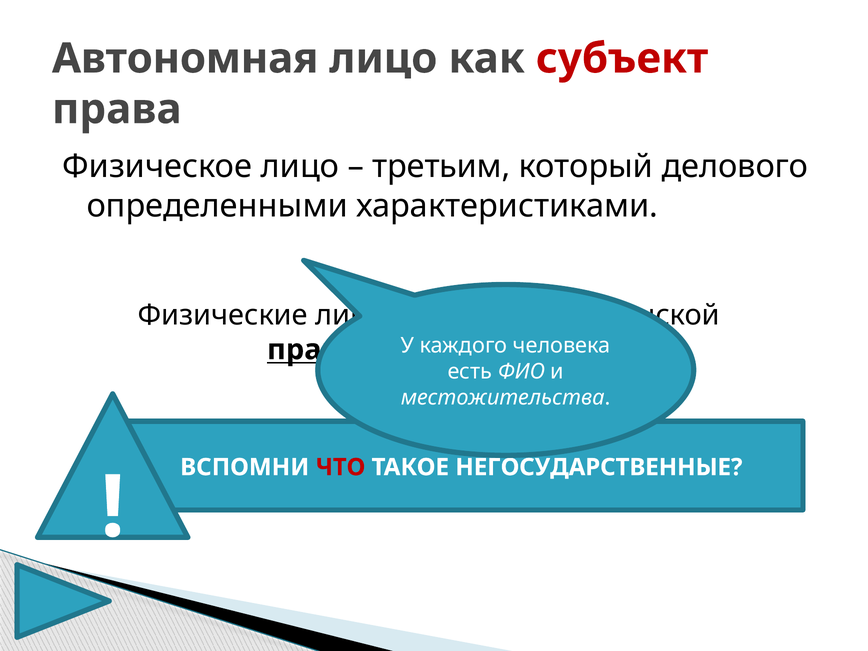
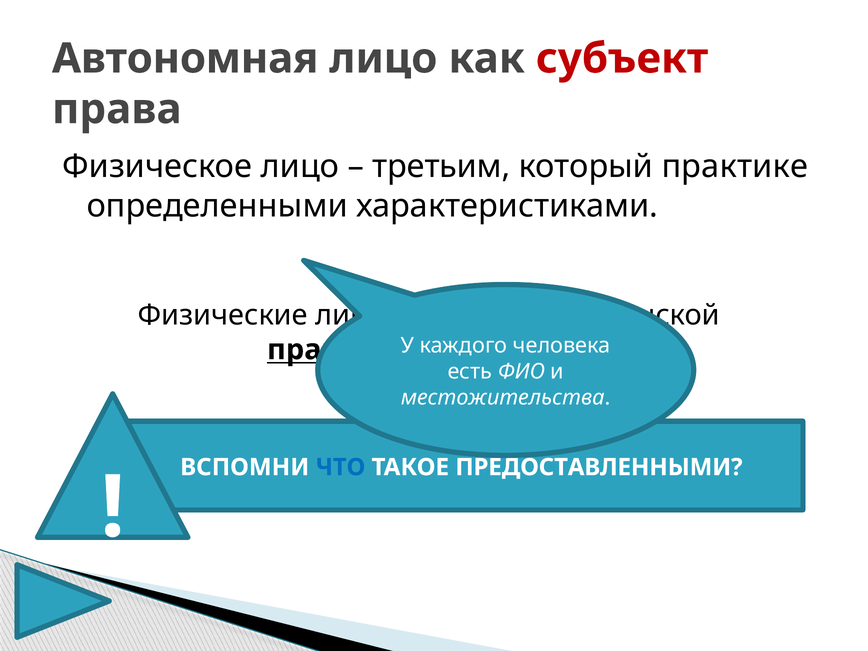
делового: делового -> практике (735, 167)
ЧТО colour: red -> blue (340, 467)
НЕГОСУДАРСТВЕННЫЕ: НЕГОСУДАРСТВЕННЫЕ -> ПРЕДОСТАВЛЕННЫМИ (599, 467)
